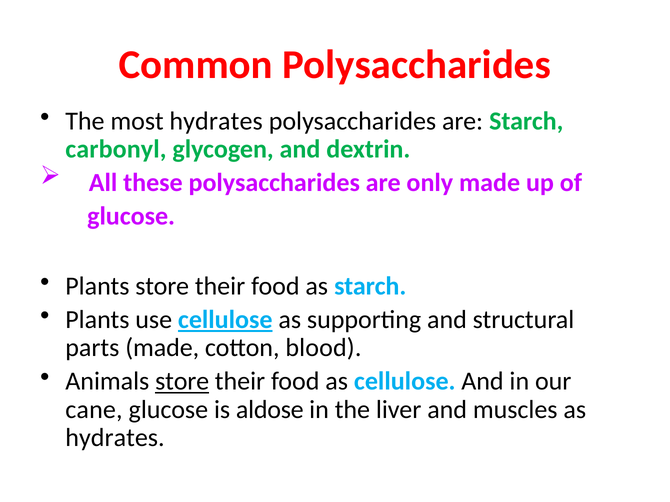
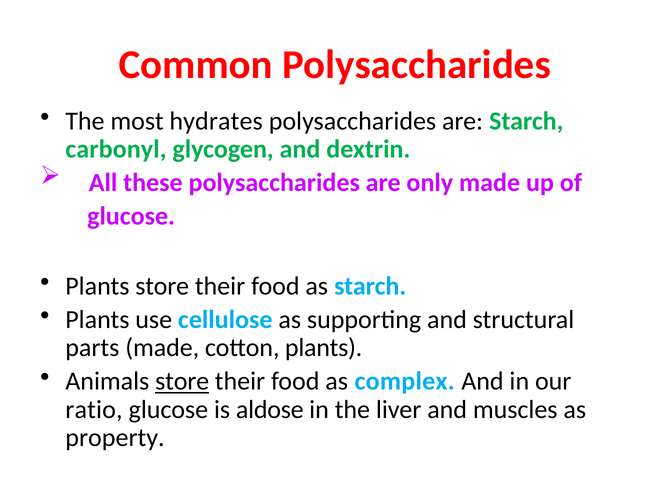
cellulose underline: present -> none (225, 320)
cotton blood: blood -> plants (324, 348)
as cellulose: cellulose -> complex (405, 382)
cane: cane -> ratio (94, 410)
hydrates: hydrates -> property (115, 438)
